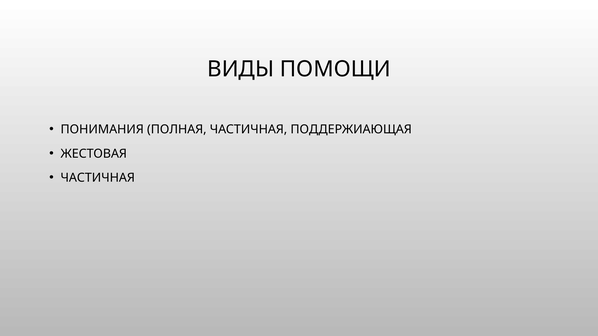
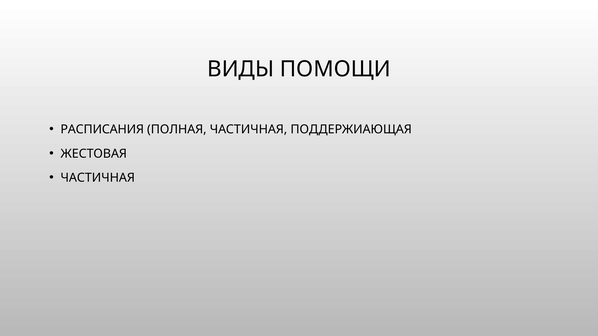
ПОНИМАНИЯ: ПОНИМАНИЯ -> РАСПИСАНИЯ (102, 130)
